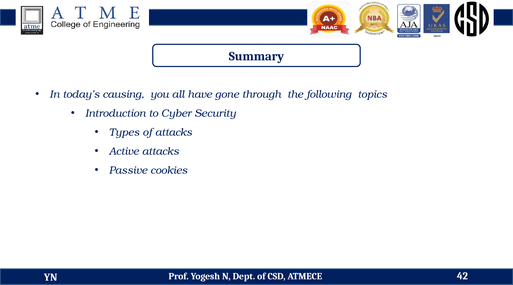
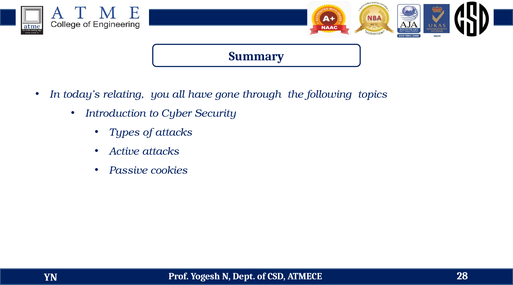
causing: causing -> relating (123, 94)
42: 42 -> 28 (462, 276)
